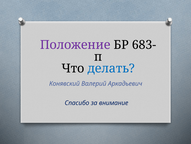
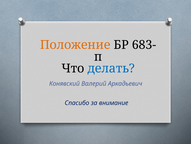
Положение colour: purple -> orange (75, 45)
